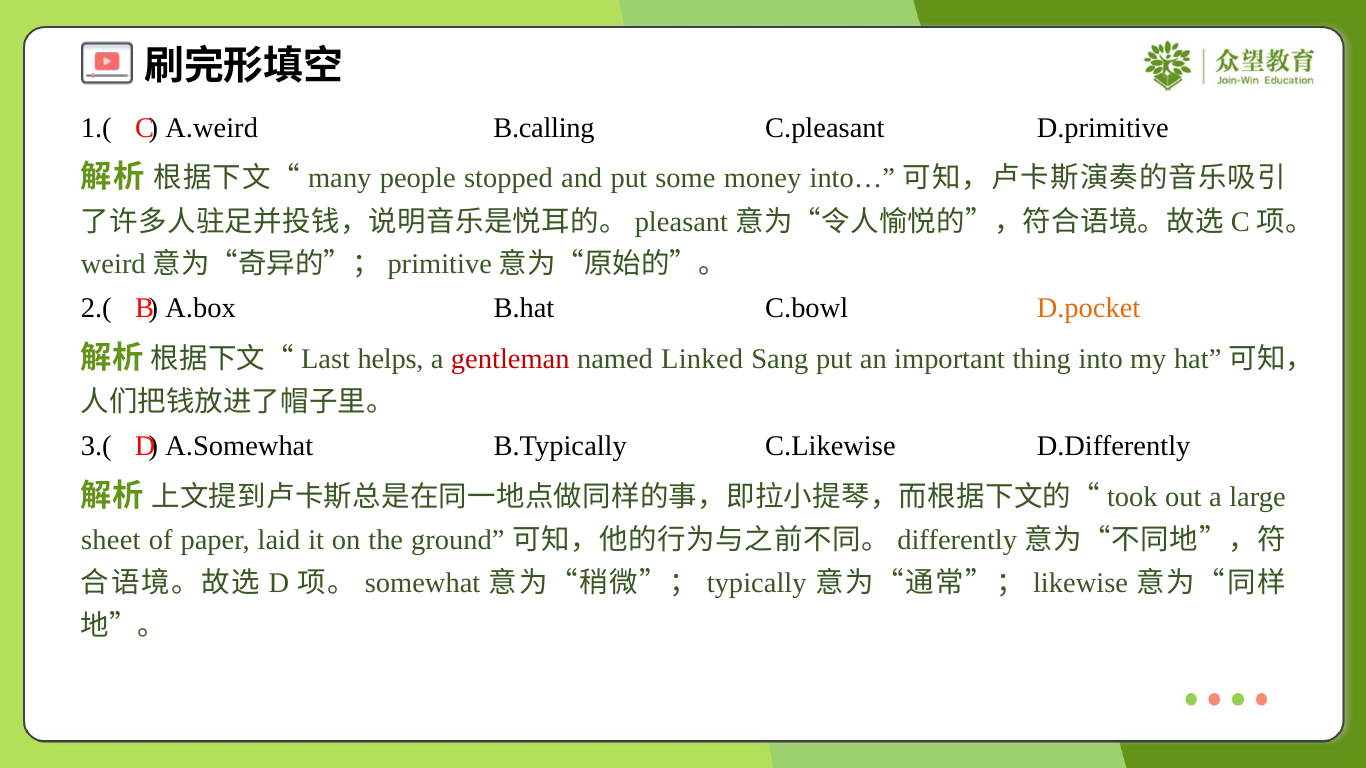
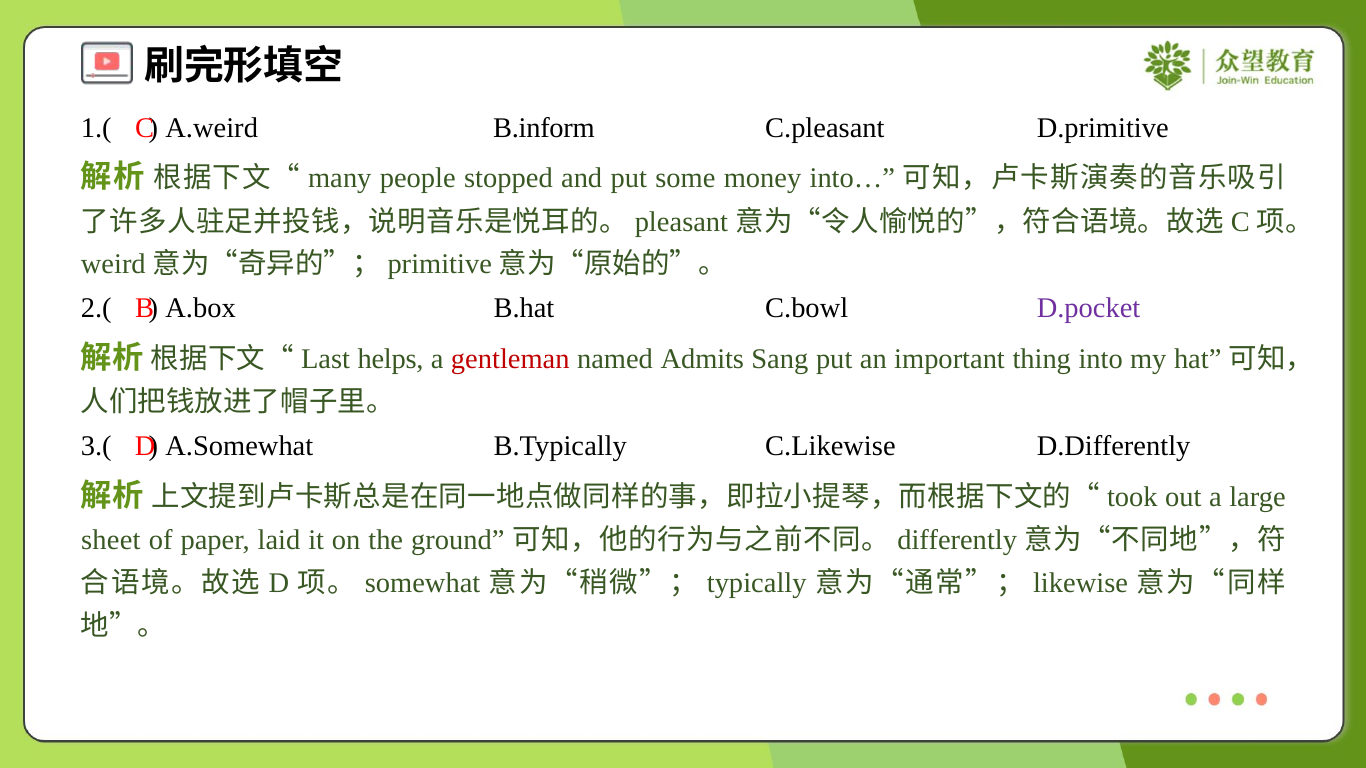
B.calling: B.calling -> B.inform (544, 128)
D.pocket colour: orange -> purple (1089, 308)
Linked: Linked -> Admits (702, 359)
